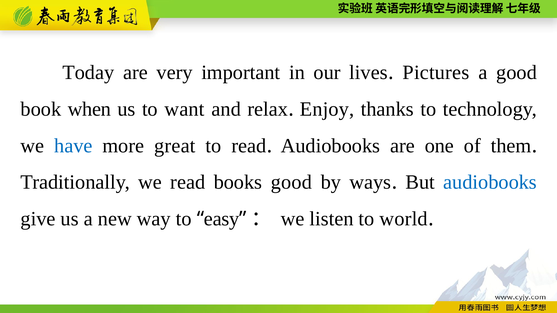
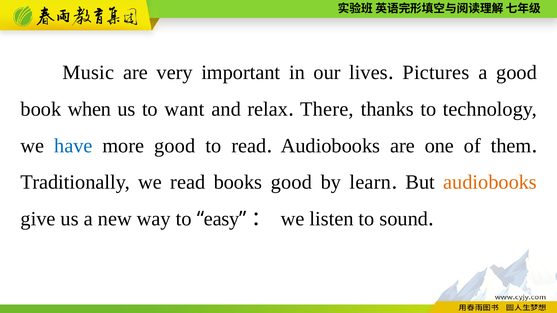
Today: Today -> Music (88, 73)
Enjoy: Enjoy -> There (327, 109)
more great: great -> good (175, 146)
ways: ways -> learn (370, 182)
audiobooks colour: blue -> orange (490, 182)
world: world -> sound (404, 219)
